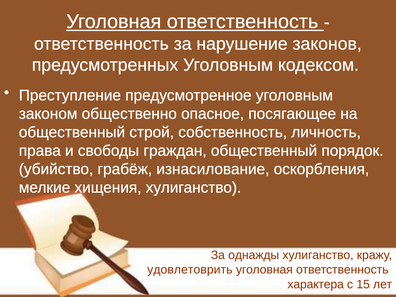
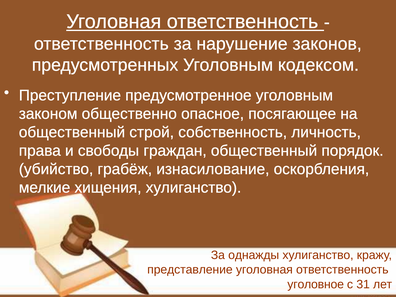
удовлетоврить: удовлетоврить -> представление (190, 270)
характера: характера -> уголовное (316, 284)
15: 15 -> 31 (363, 284)
